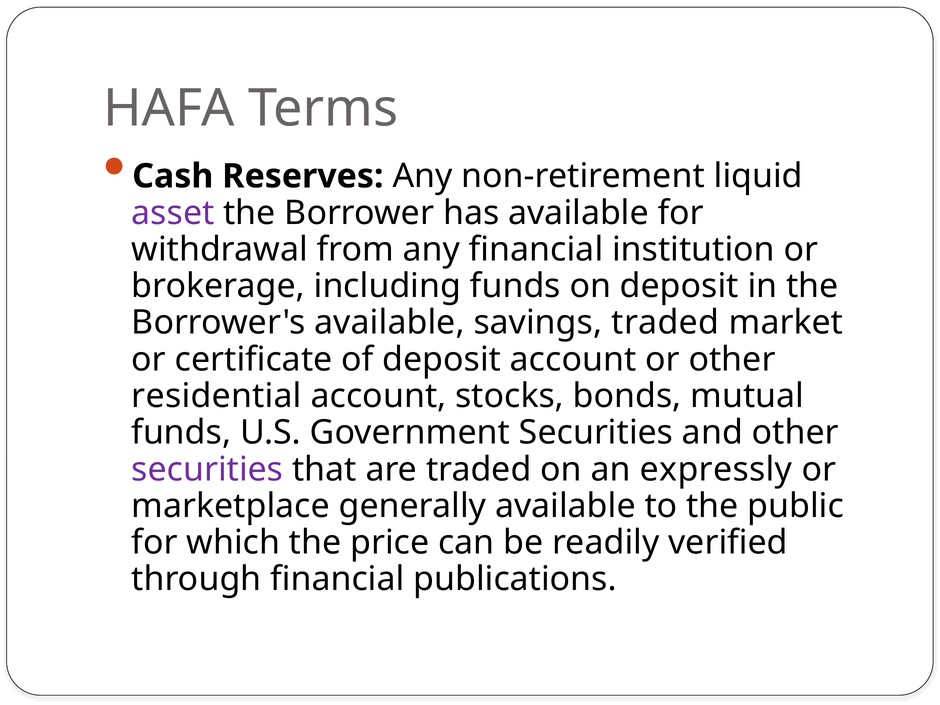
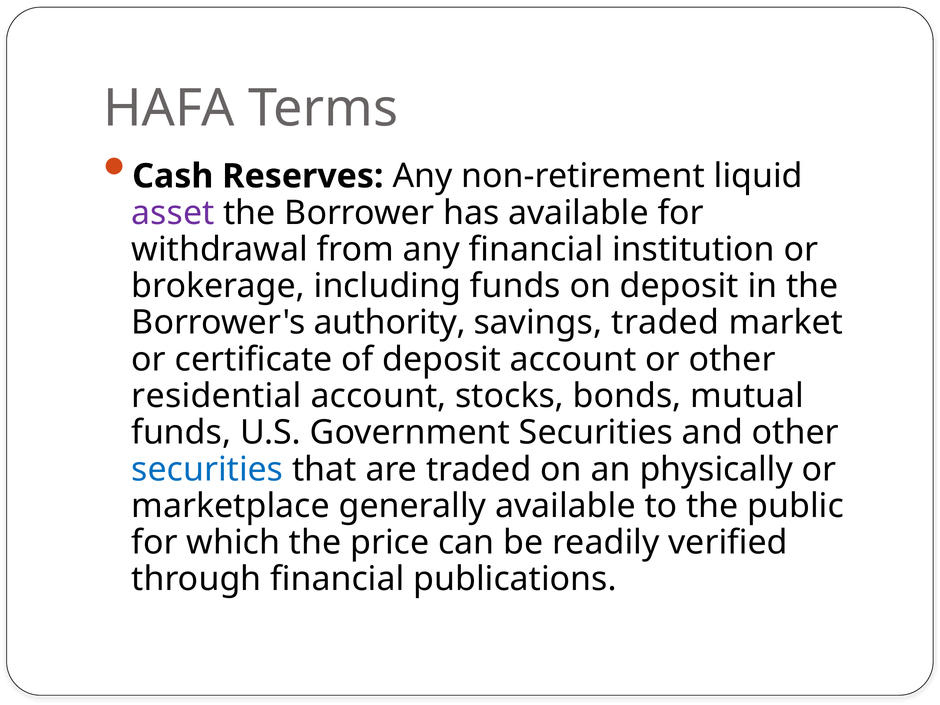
Borrower's available: available -> authority (390, 323)
securities colour: purple -> blue (207, 469)
expressly: expressly -> physically (716, 469)
